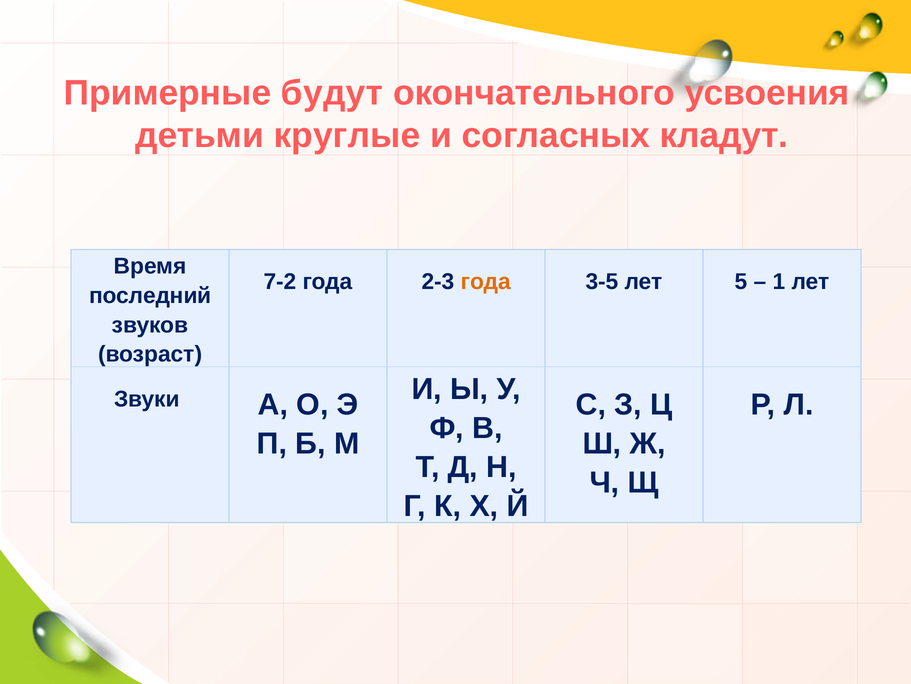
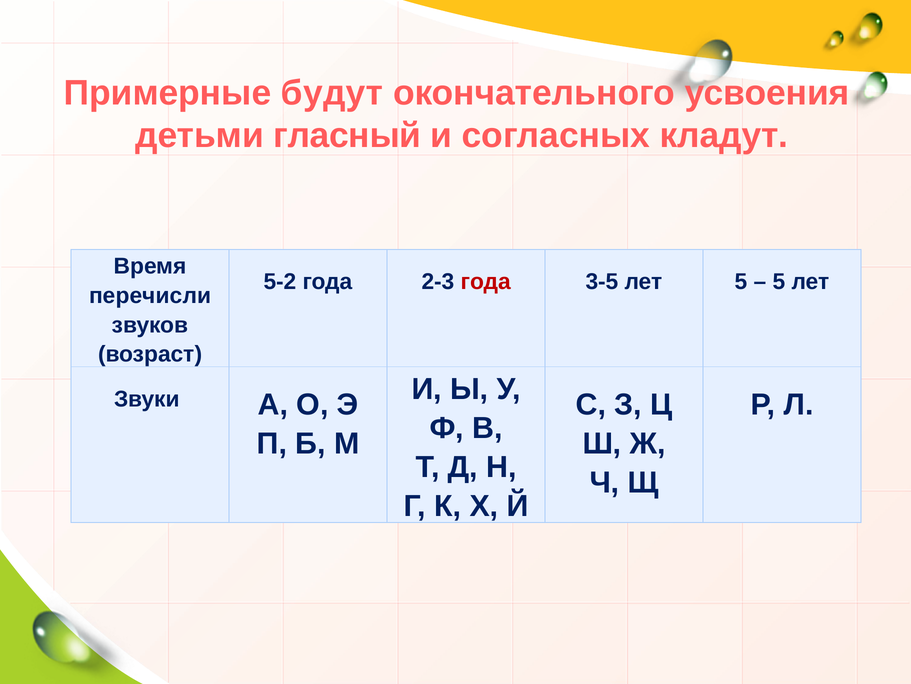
круглые: круглые -> гласный (347, 135)
7-2: 7-2 -> 5-2 (280, 282)
года colour: orange -> red (486, 282)
1: 1 -> 5 (779, 282)
последний: последний -> перечисли (150, 295)
